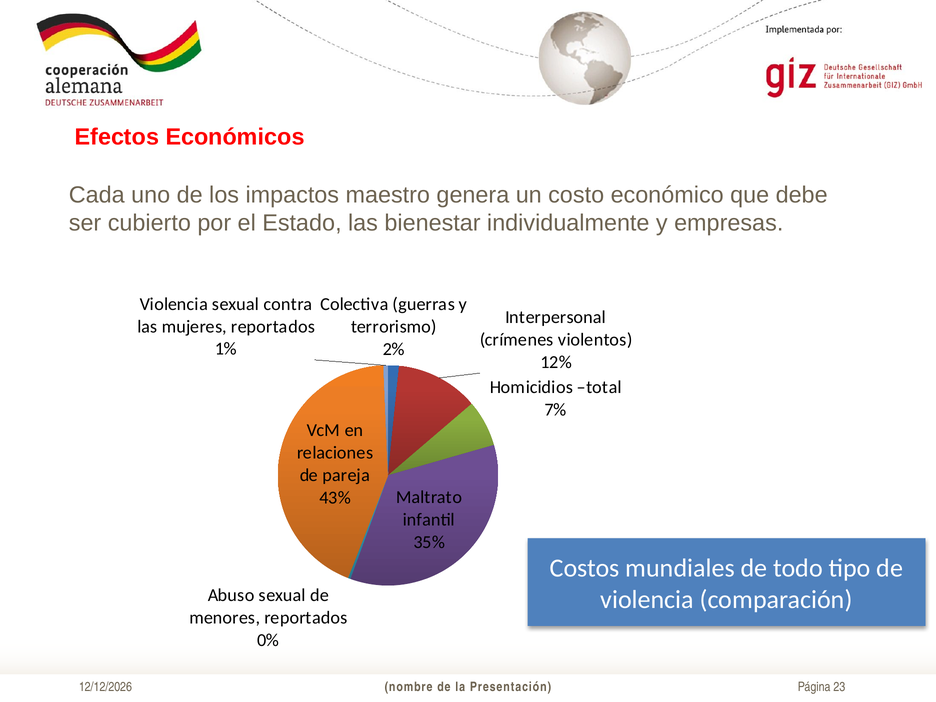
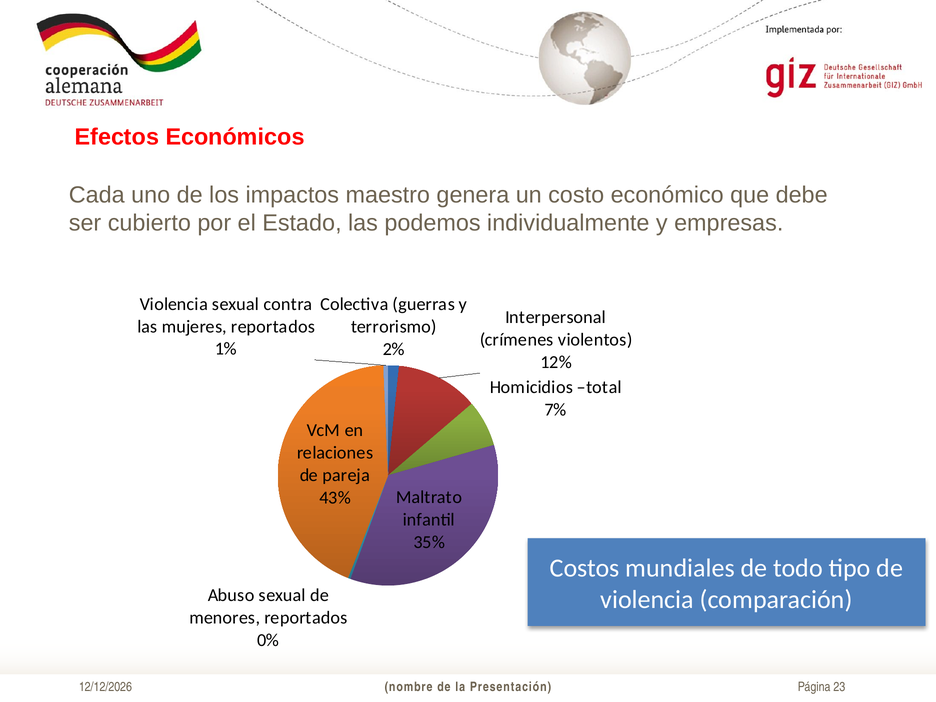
bienestar: bienestar -> podemos (433, 223)
